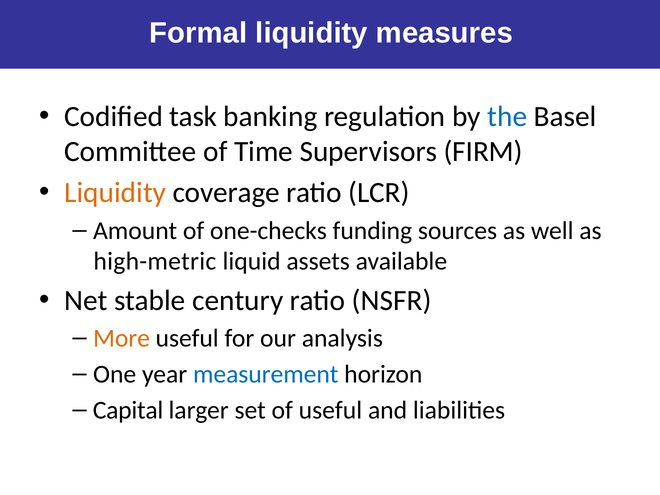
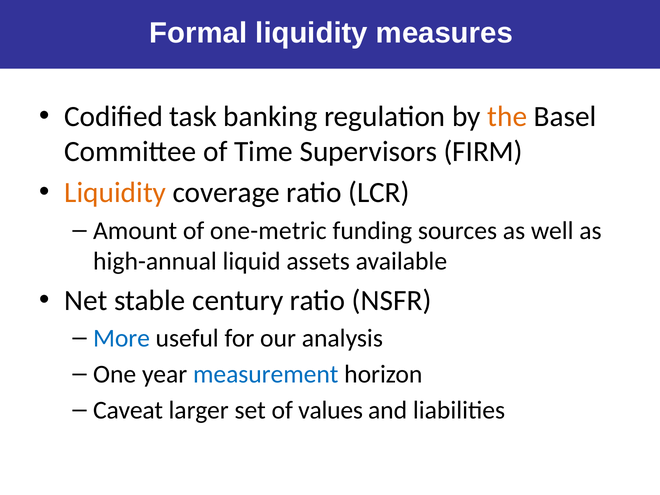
the colour: blue -> orange (507, 116)
one-checks: one-checks -> one-metric (268, 231)
high-metric: high-metric -> high-annual (155, 261)
More colour: orange -> blue (122, 338)
Capital: Capital -> Caveat (128, 410)
of useful: useful -> values (331, 410)
